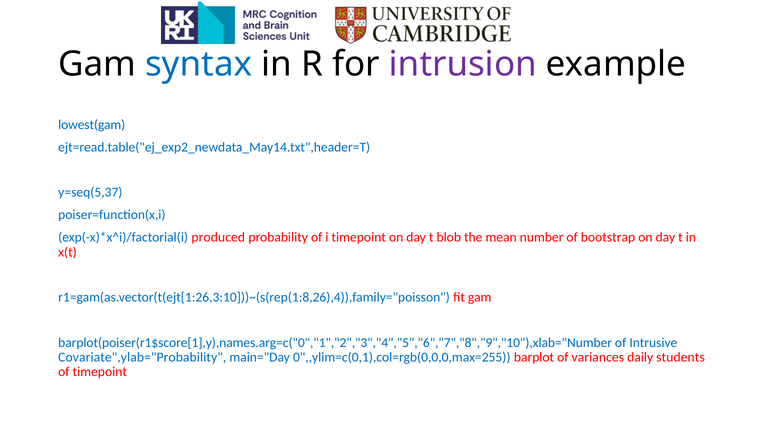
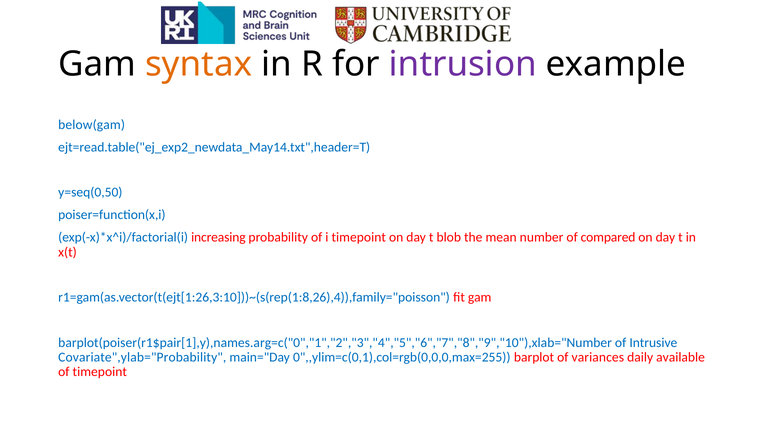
syntax colour: blue -> orange (199, 64)
lowest(gam: lowest(gam -> below(gam (92, 124)
y=seq(5,37: y=seq(5,37 -> y=seq(0,50 (90, 192)
produced: produced -> increasing (218, 237)
bootstrap: bootstrap -> compared (608, 237)
barplot(poiser(r1$score[1],y),names.arg=c("0","1","2","3","4","5","6","7","8","9","10"),xlab="Number: barplot(poiser(r1$score[1],y),names.arg=c("0","1","2","3","4","5","6","7","8","9","10"),xlab="Number -> barplot(poiser(r1$pair[1],y),names.arg=c("0","1","2","3","4","5","6","7","8","9","10"),xlab="Number (335, 342)
students: students -> available (681, 357)
